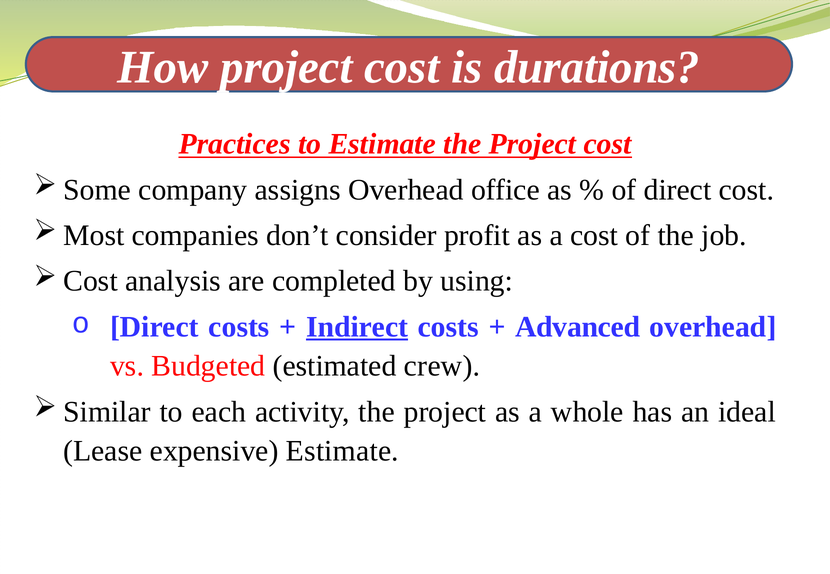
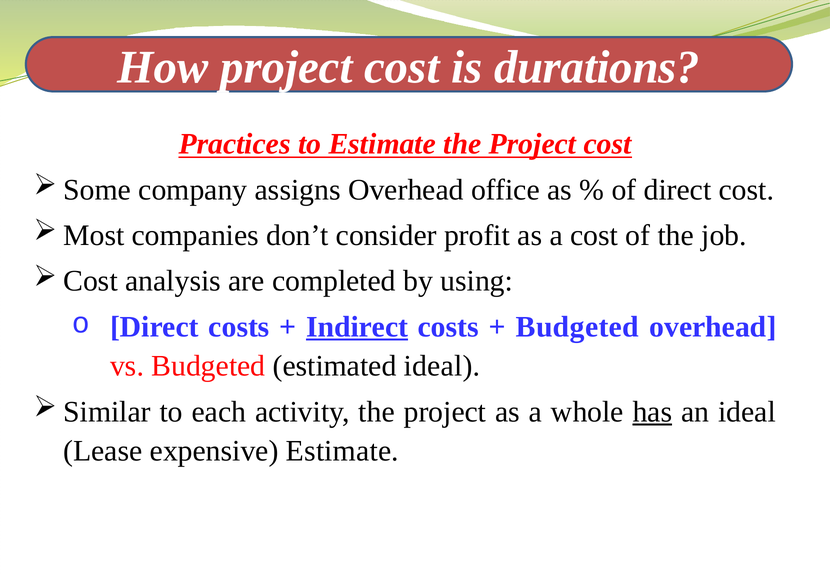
Advanced: Advanced -> Budgeted (577, 327)
estimated crew: crew -> ideal (442, 366)
has underline: none -> present (652, 412)
